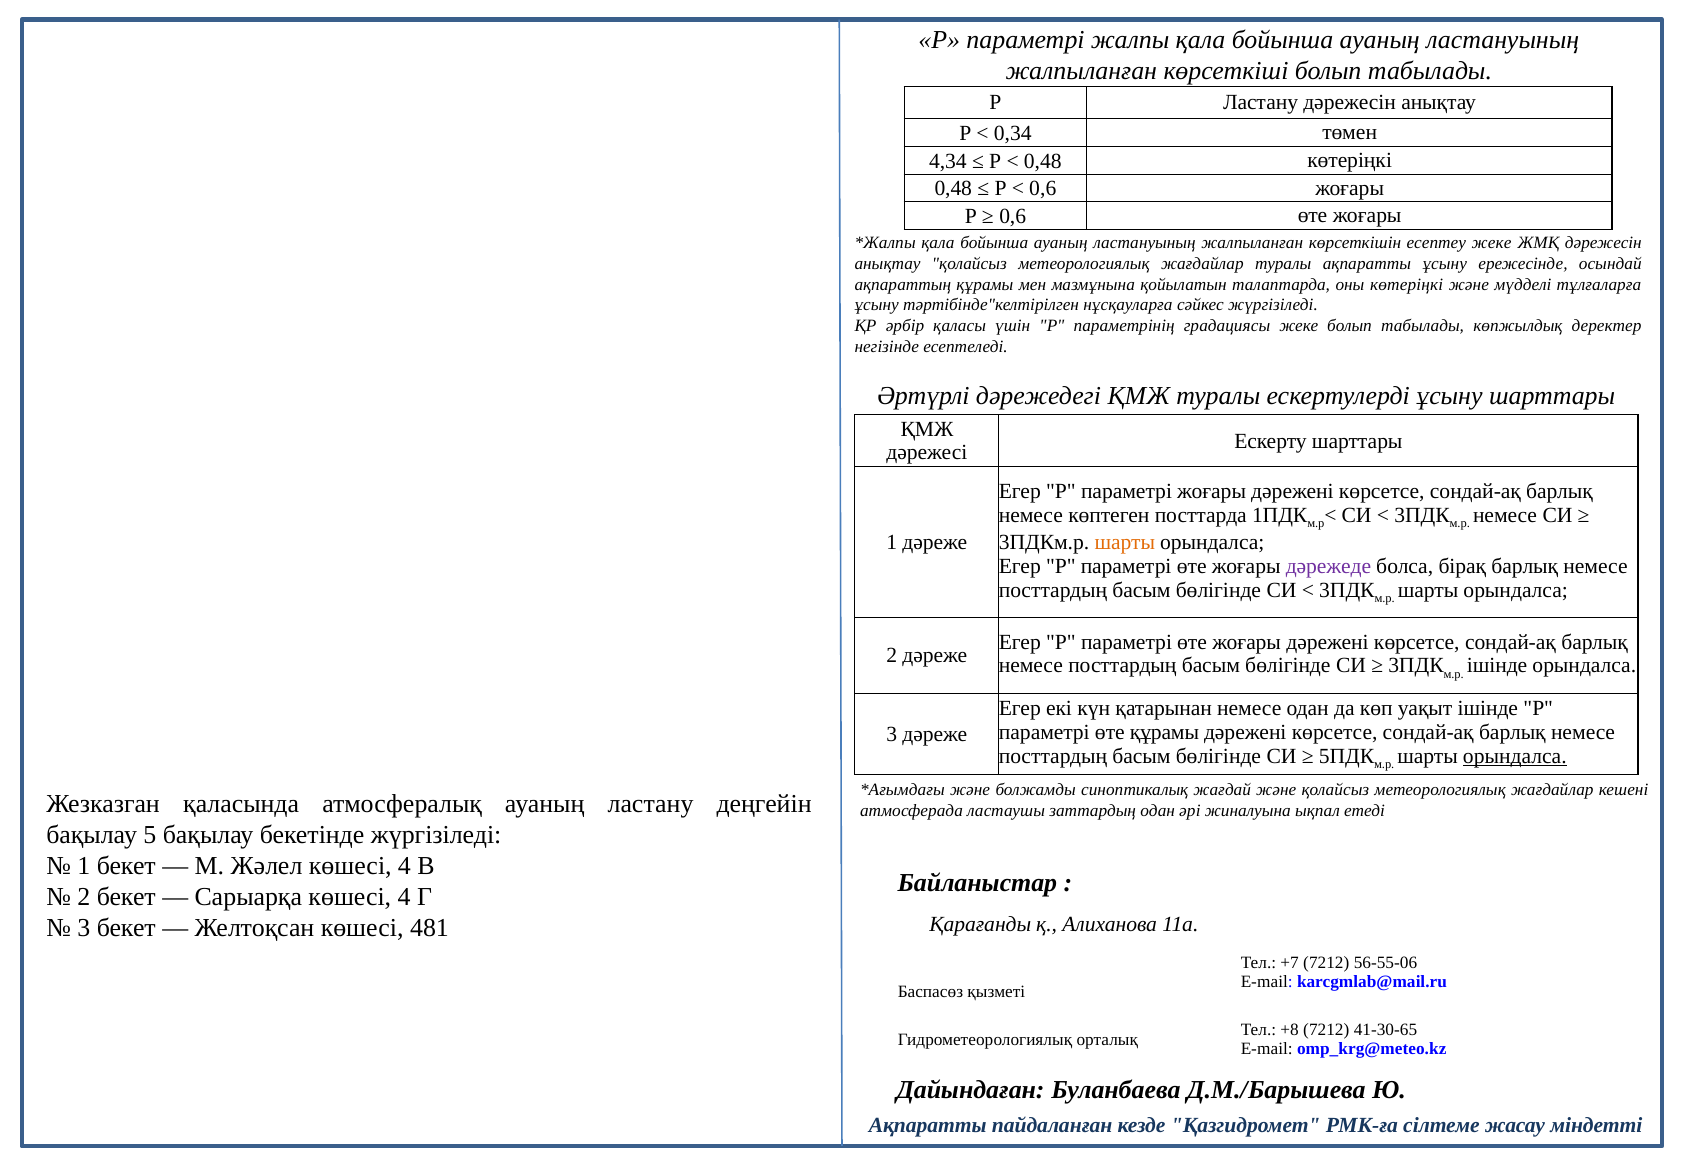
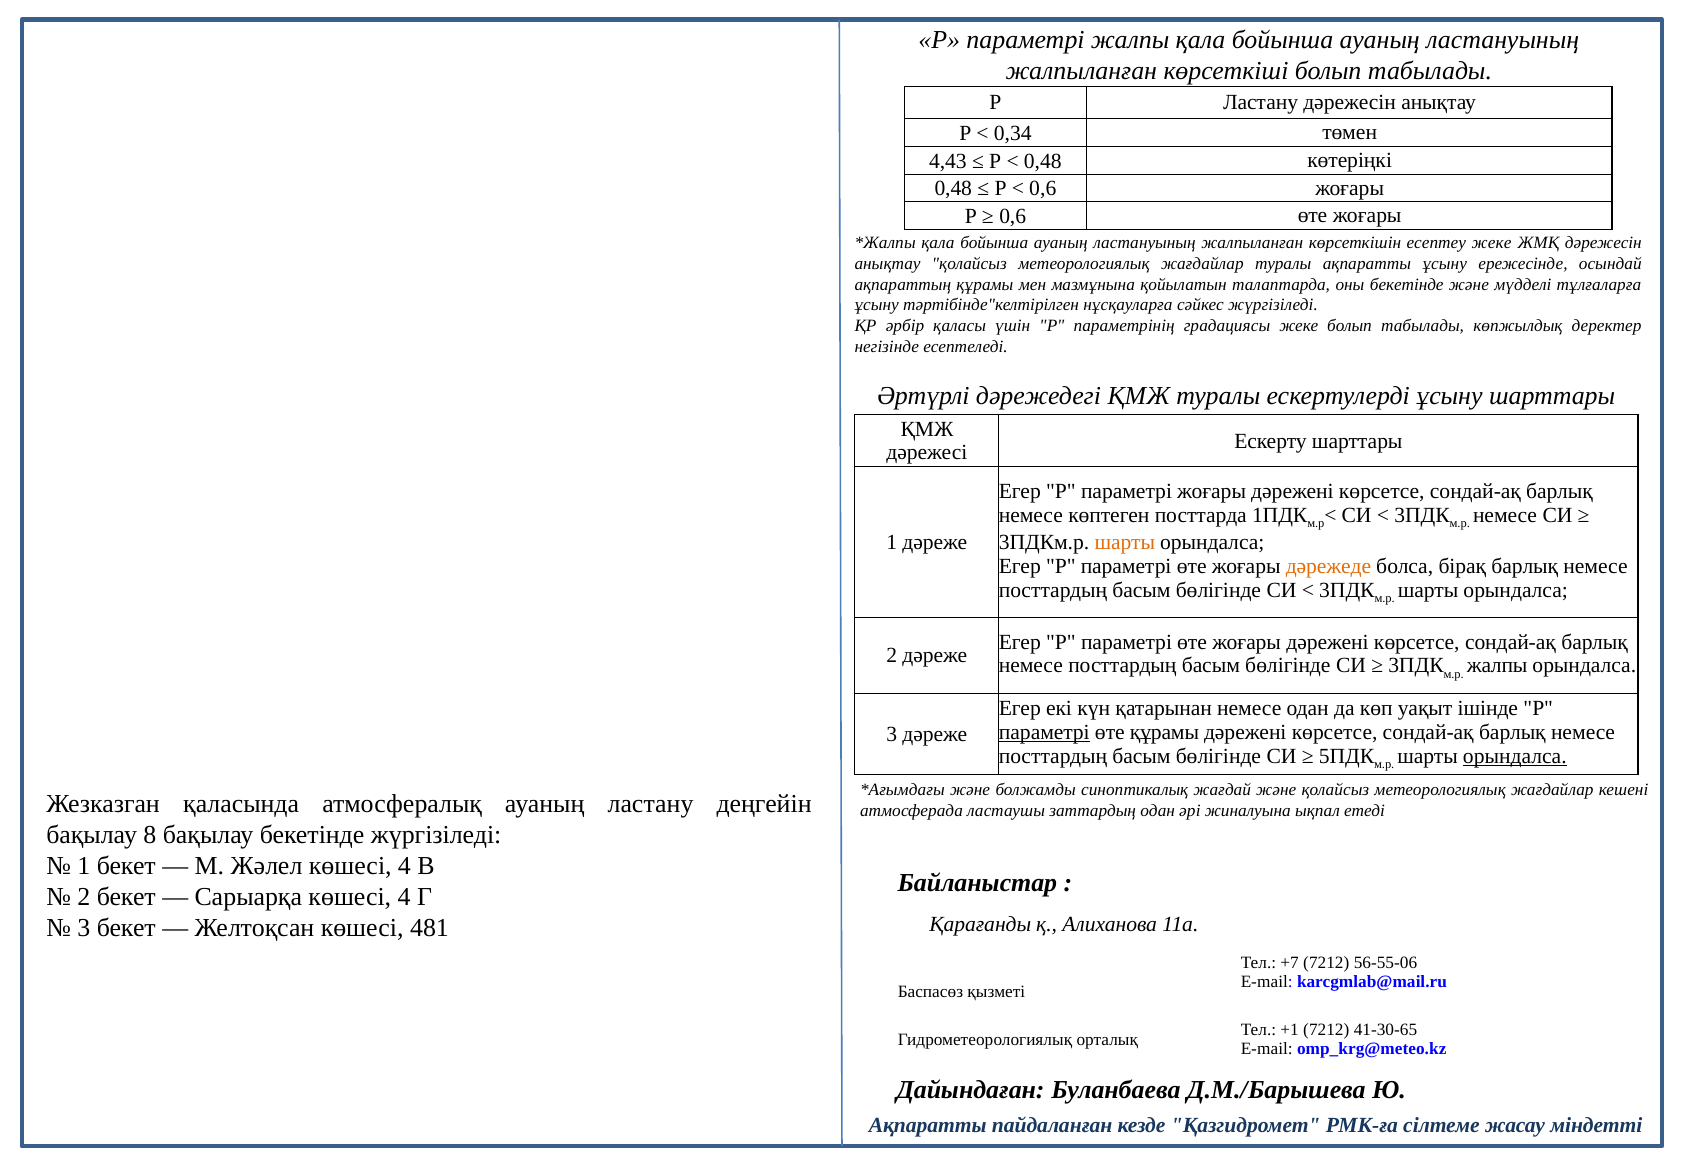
4,34: 4,34 -> 4,43 (948, 161)
оны көтеріңкі: көтеріңкі -> бекетінде (1407, 284)
дәрежеде colour: purple -> orange (1329, 566)
ішінде: ішінде -> жалпы (1497, 666)
параметрі underline: none -> present (1044, 732)
5: 5 -> 8 (150, 835)
+8: +8 -> +1 (1290, 1030)
